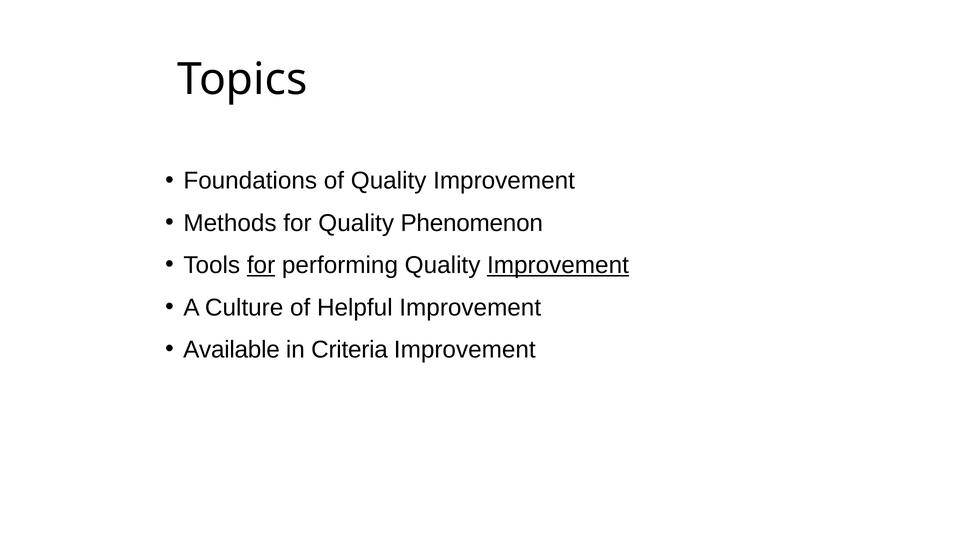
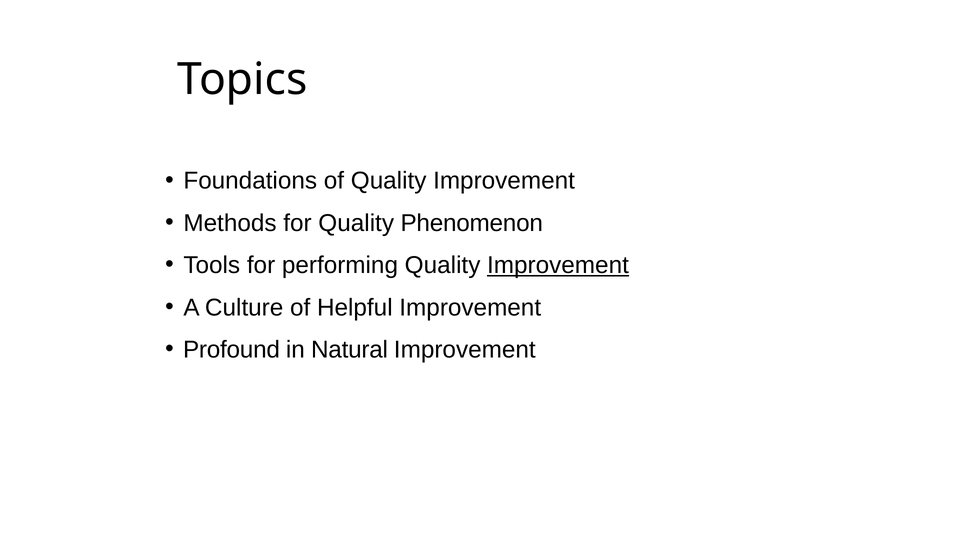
for underline: present -> none (261, 265)
Available: Available -> Profound (231, 350)
Criteria: Criteria -> Natural (349, 350)
